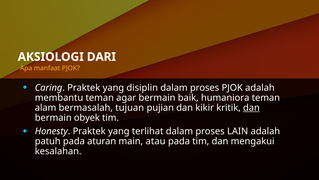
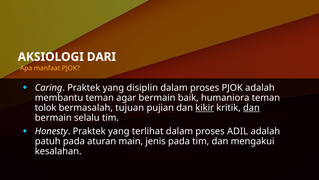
alam: alam -> tolok (46, 107)
kikir underline: none -> present (205, 107)
obyek: obyek -> selalu (87, 118)
LAIN: LAIN -> ADIL (238, 131)
atau: atau -> jenis (156, 141)
